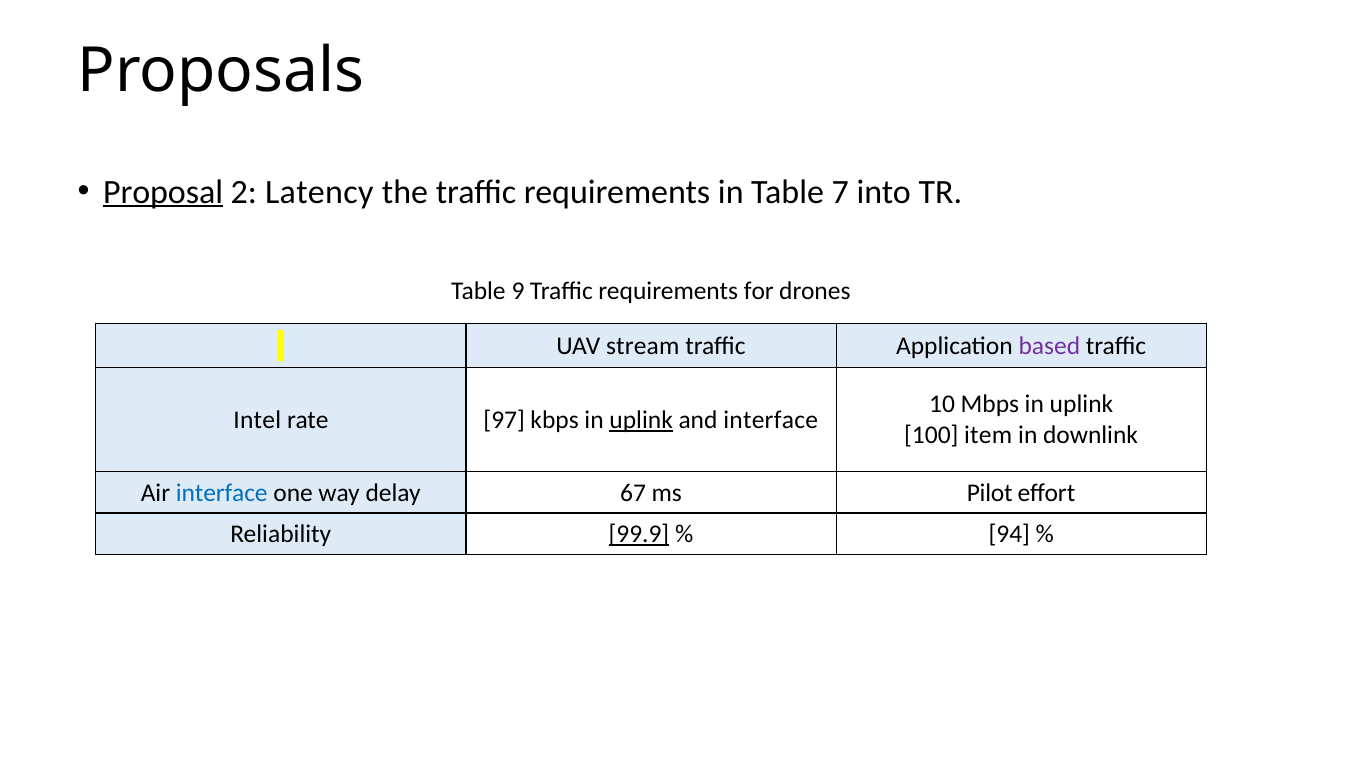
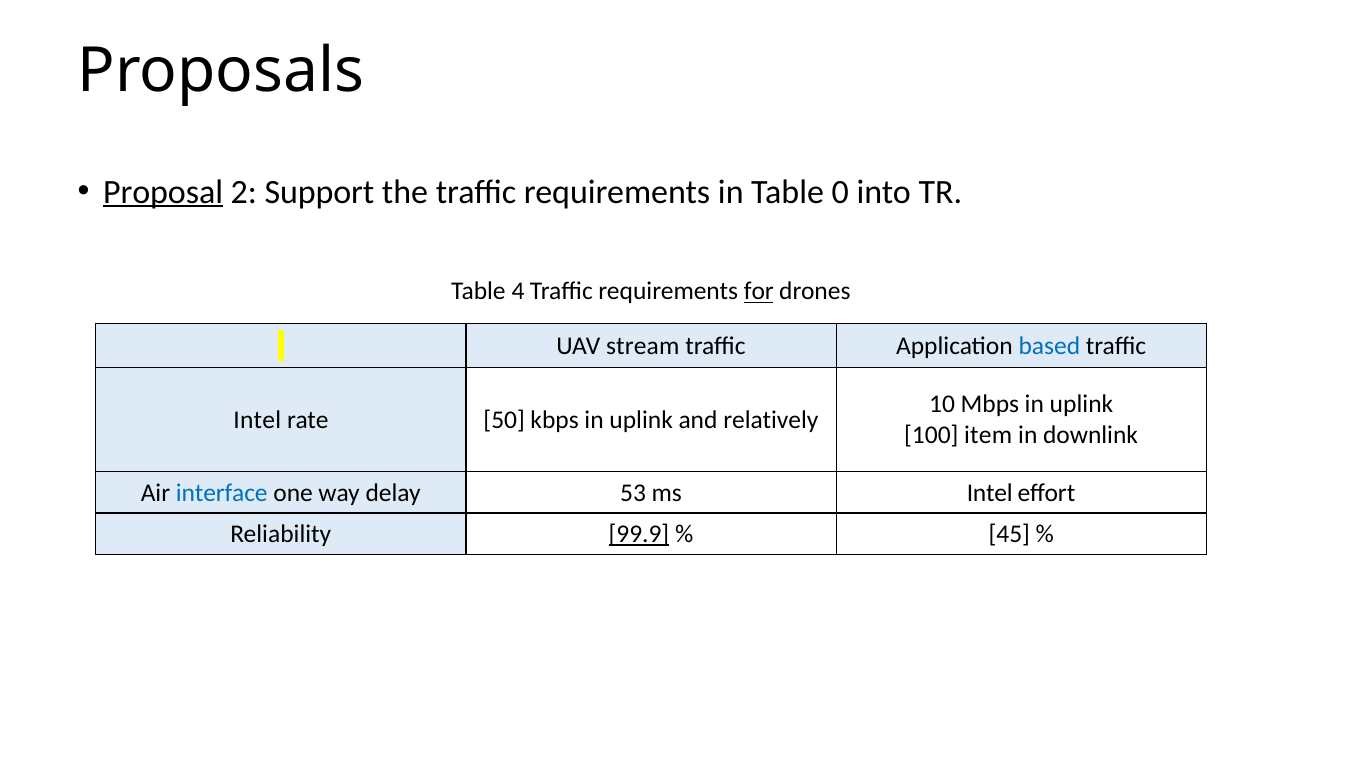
Latency: Latency -> Support (319, 192)
7: 7 -> 0 (840, 192)
9: 9 -> 4 (518, 292)
for underline: none -> present (759, 292)
based colour: purple -> blue (1049, 346)
97: 97 -> 50 (504, 420)
uplink underline: present -> none (641, 420)
and interface: interface -> relatively (771, 420)
67: 67 -> 53 (633, 493)
ms Pilot: Pilot -> Intel (990, 493)
94: 94 -> 45 (1009, 534)
